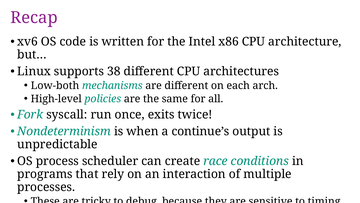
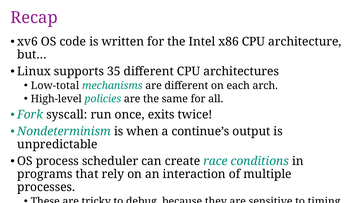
38: 38 -> 35 (114, 71)
Low-both: Low-both -> Low-total (55, 85)
